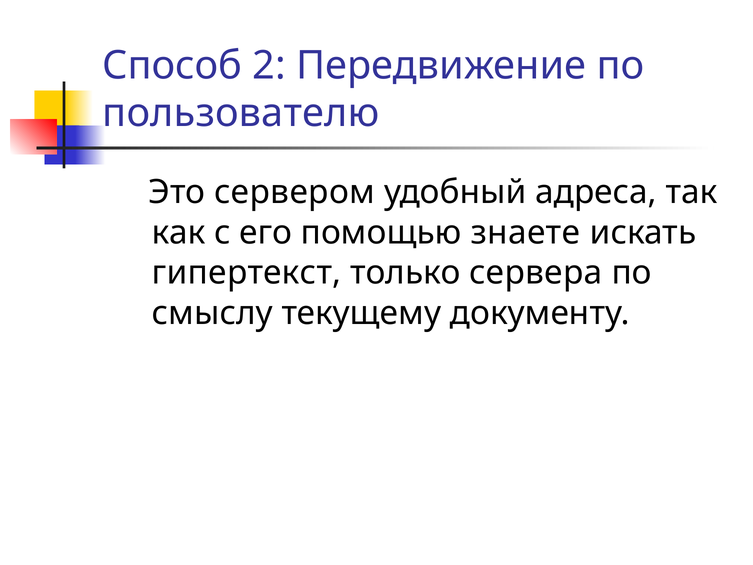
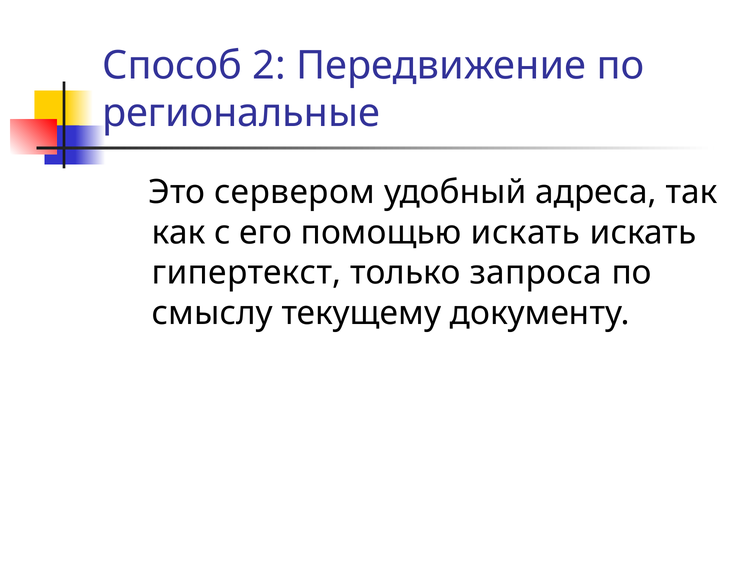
пользователю: пользователю -> региональные (241, 113)
помощью знаете: знаете -> искать (526, 233)
сервера: сервера -> запроса (536, 273)
